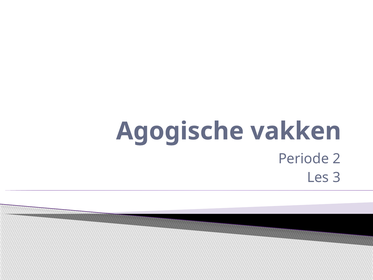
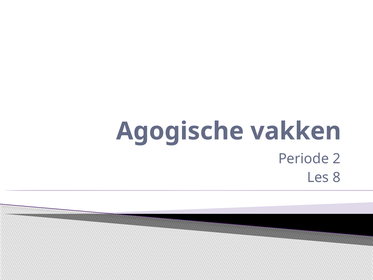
3: 3 -> 8 (337, 177)
